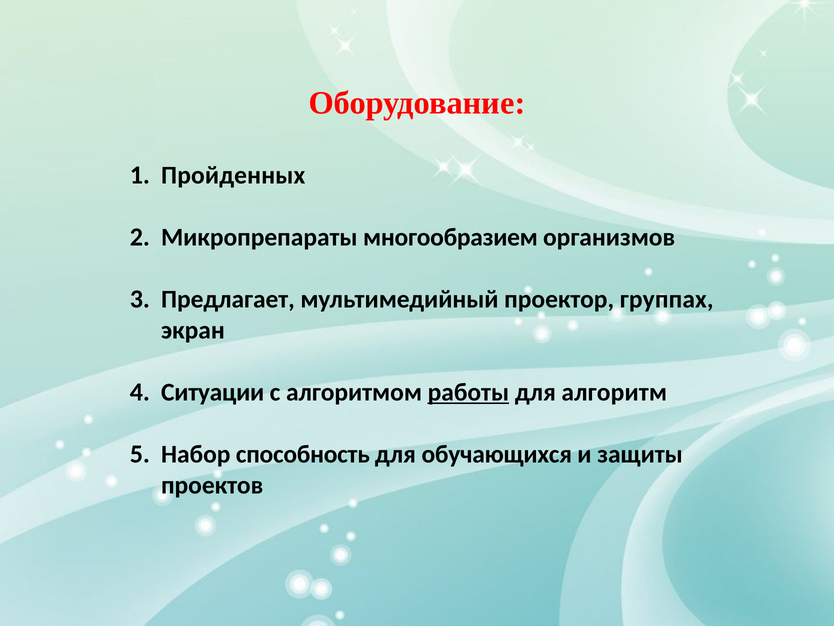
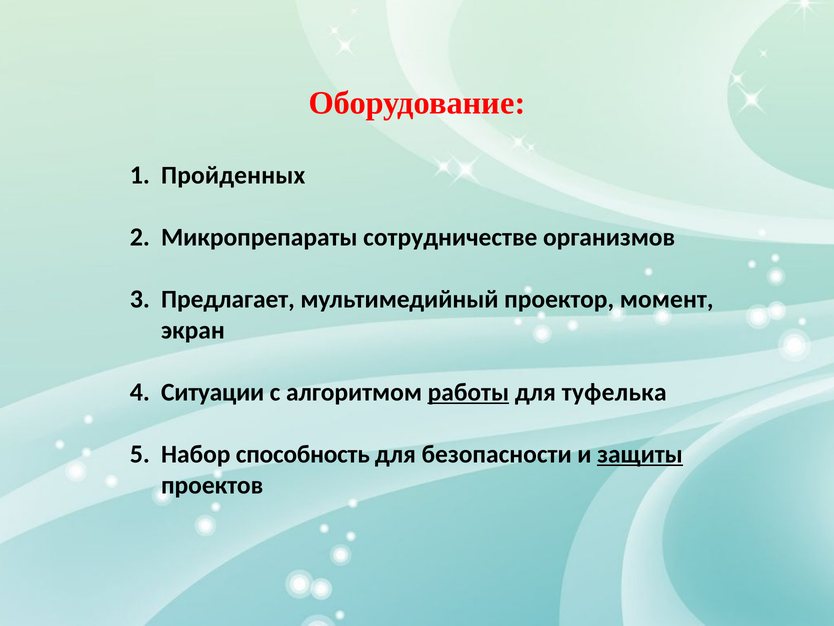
многообразием: многообразием -> сотрудничестве (450, 237)
группах: группах -> момент (667, 299)
алгоритм: алгоритм -> туфелька (614, 392)
обучающихся: обучающихся -> безопасности (497, 454)
защиты underline: none -> present (640, 454)
